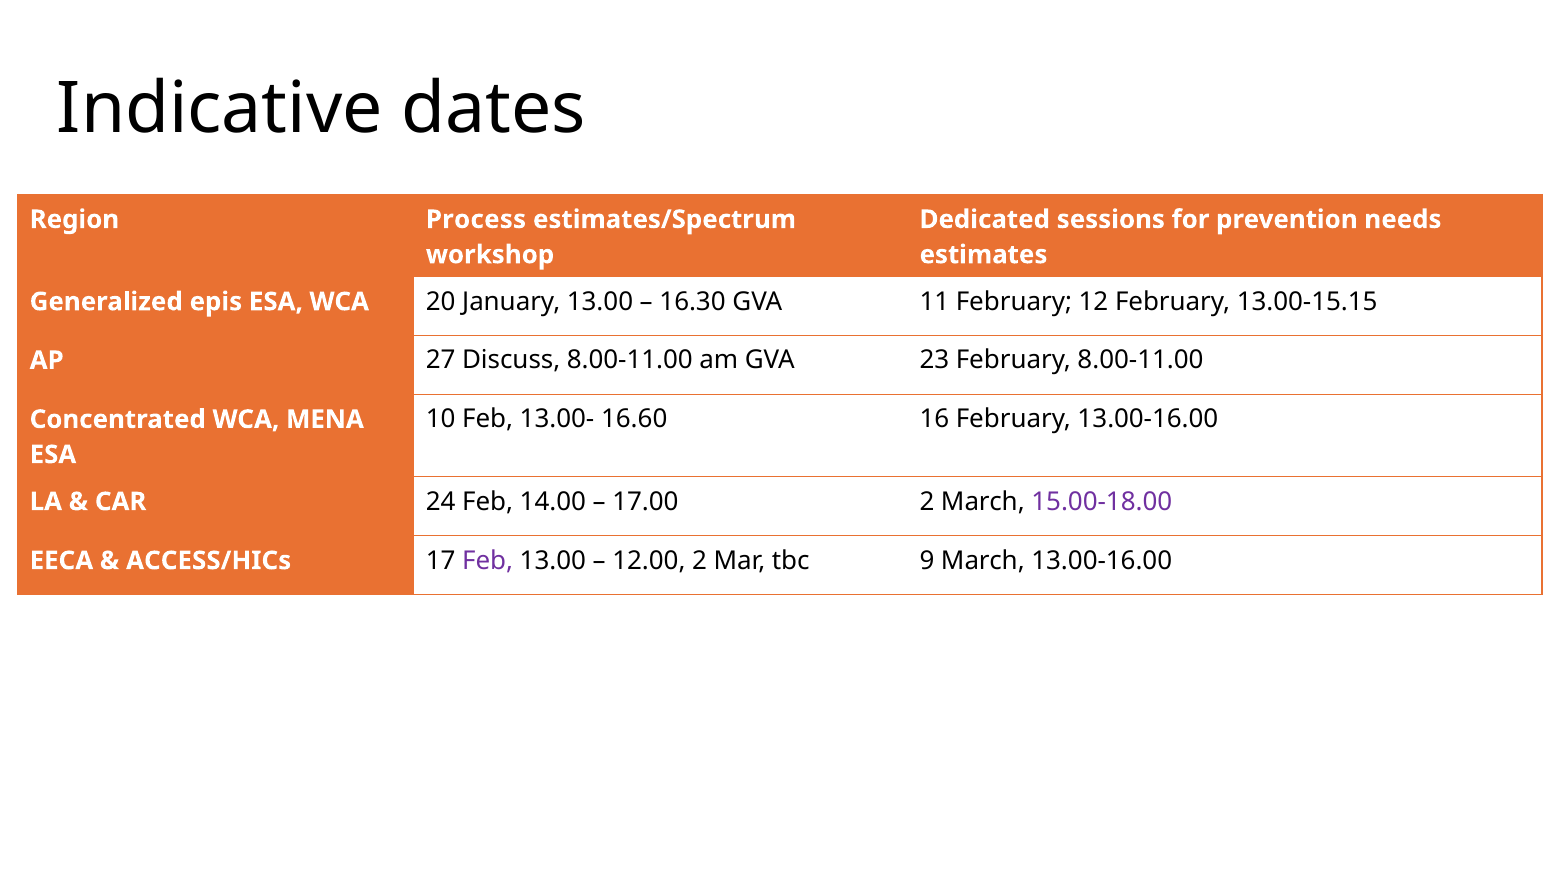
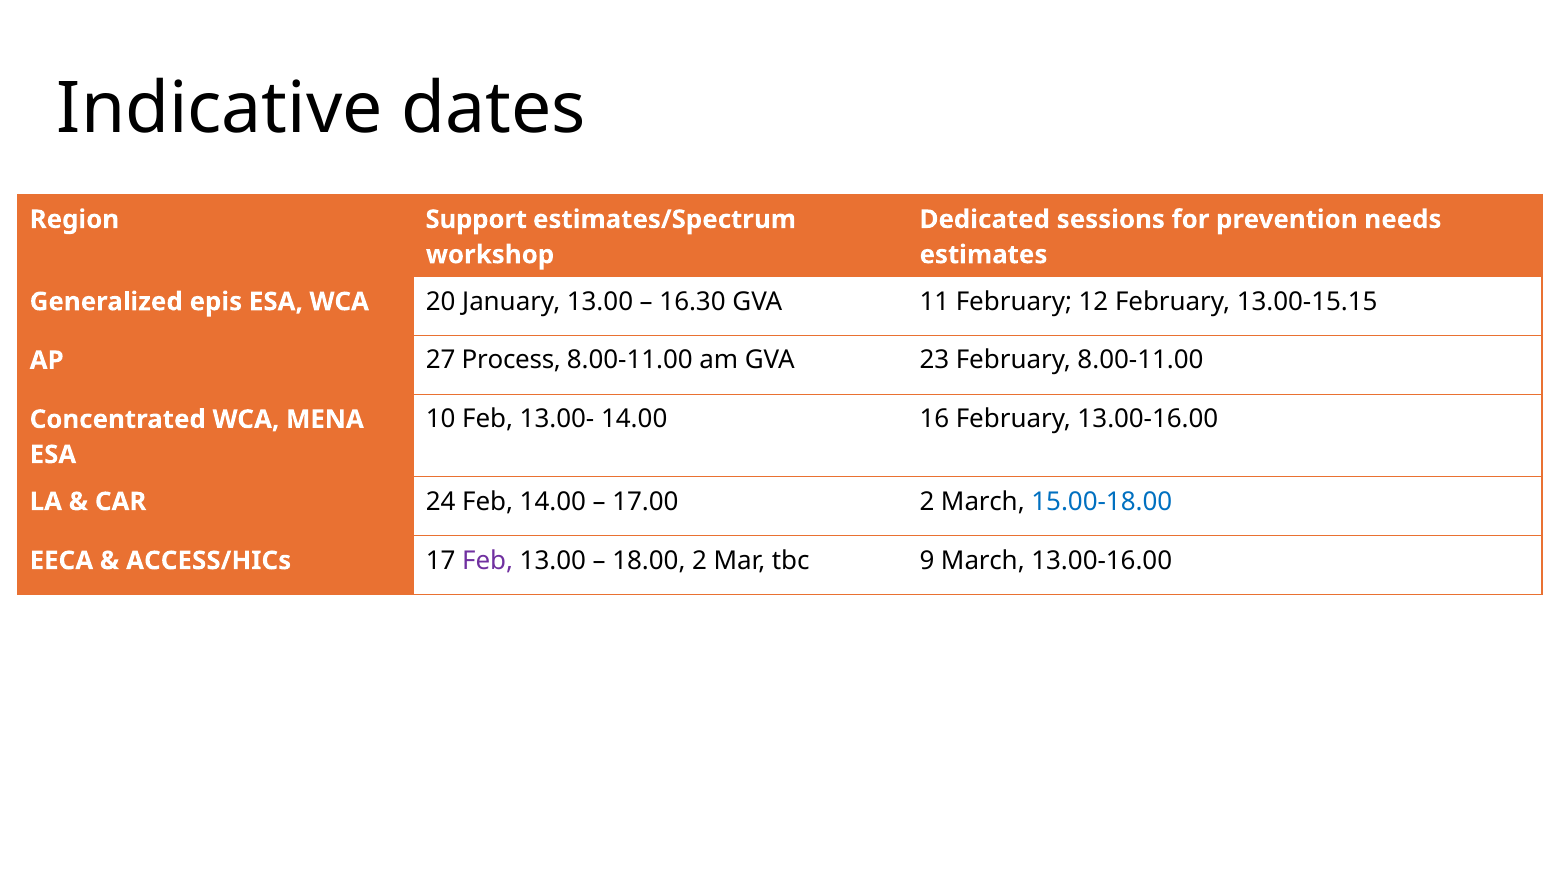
Process: Process -> Support (476, 220)
Discuss: Discuss -> Process (511, 361)
13.00- 16.60: 16.60 -> 14.00 (634, 420)
15.00-18.00 colour: purple -> blue (1102, 502)
12.00: 12.00 -> 18.00 (649, 561)
